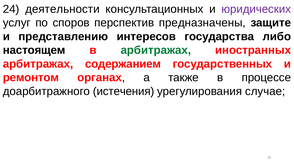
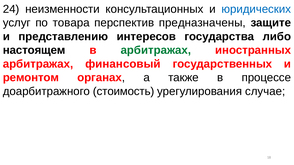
деятельности: деятельности -> неизменности (62, 9)
юридических colour: purple -> blue (256, 9)
споров: споров -> товара (71, 23)
содержанием: содержанием -> финансовый (123, 64)
истечения: истечения -> стоимость (124, 91)
